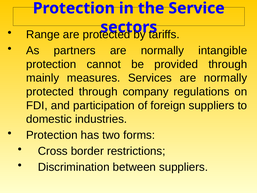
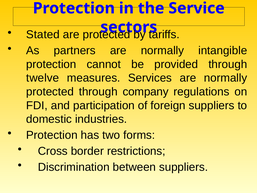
Range: Range -> Stated (43, 34)
mainly: mainly -> twelve (43, 78)
